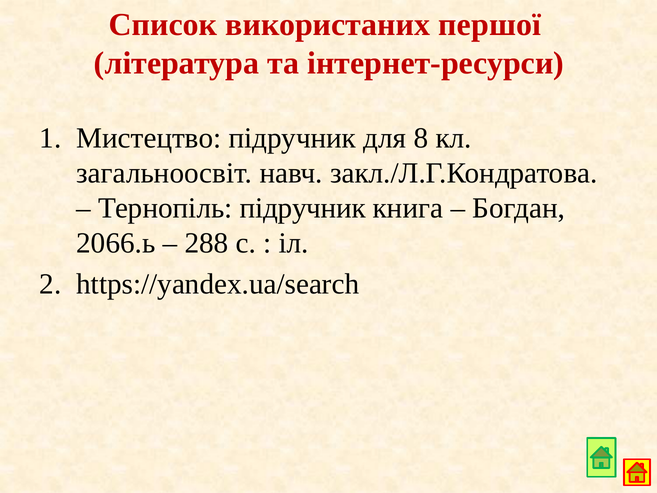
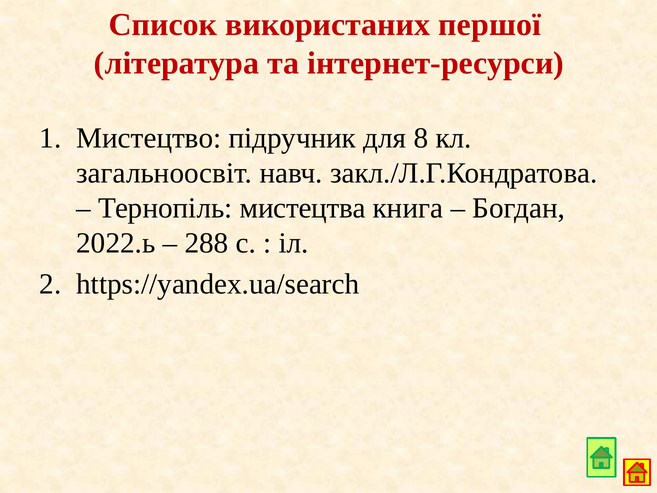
Тернопіль підручник: підручник -> мистецтва (303, 208)
2066.ь: 2066.ь -> 2022.ь (116, 243)
